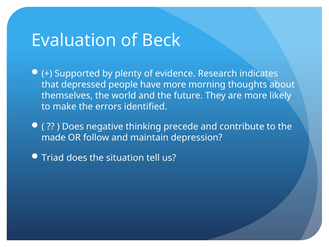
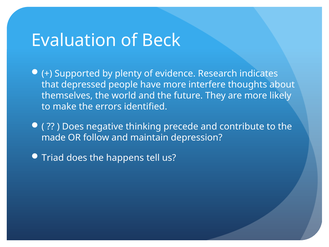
morning: morning -> interfere (207, 85)
situation: situation -> happens (125, 158)
